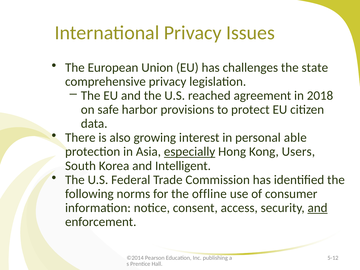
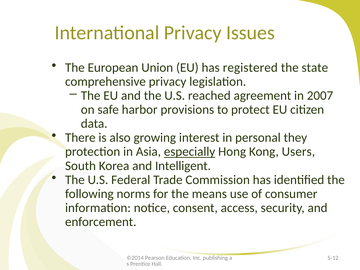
challenges: challenges -> registered (250, 68)
2018: 2018 -> 2007 (320, 96)
able: able -> they (295, 138)
offline: offline -> means (209, 194)
and underline: present -> none (318, 208)
